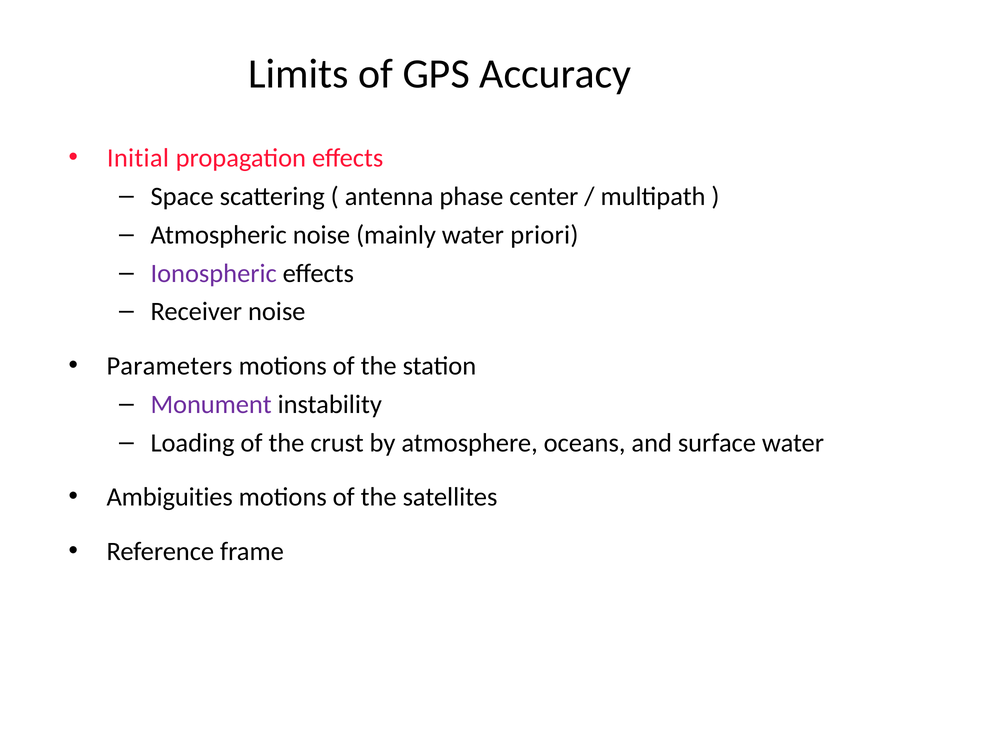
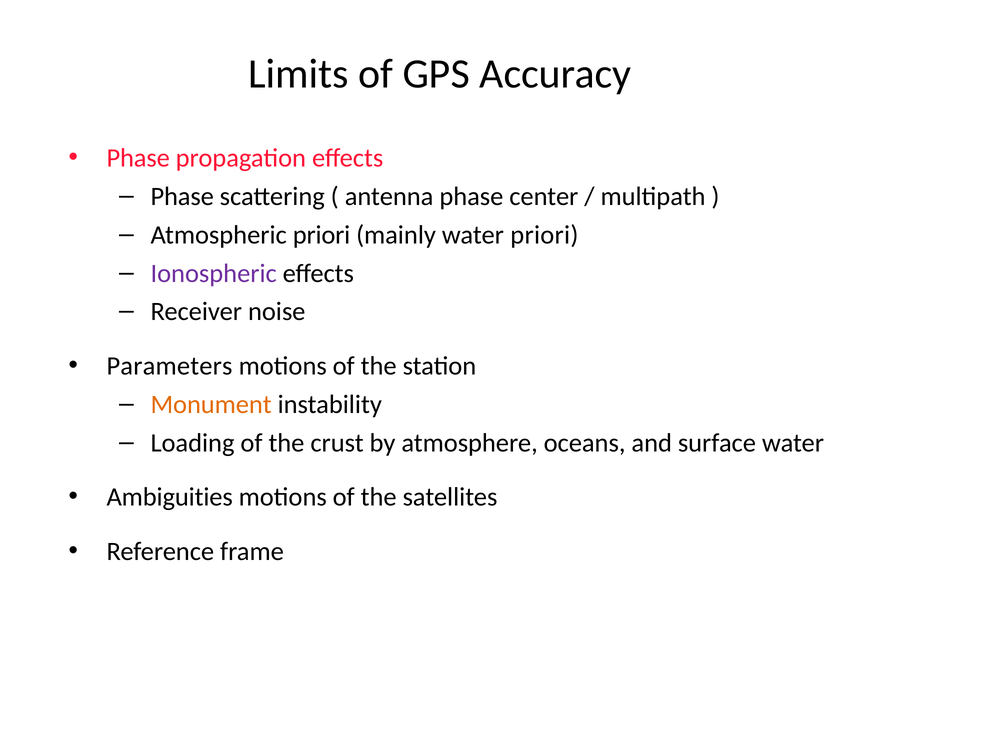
Initial: Initial -> Phase (138, 158)
Space: Space -> Phase (182, 197)
Atmospheric noise: noise -> priori (322, 235)
Monument colour: purple -> orange (211, 405)
